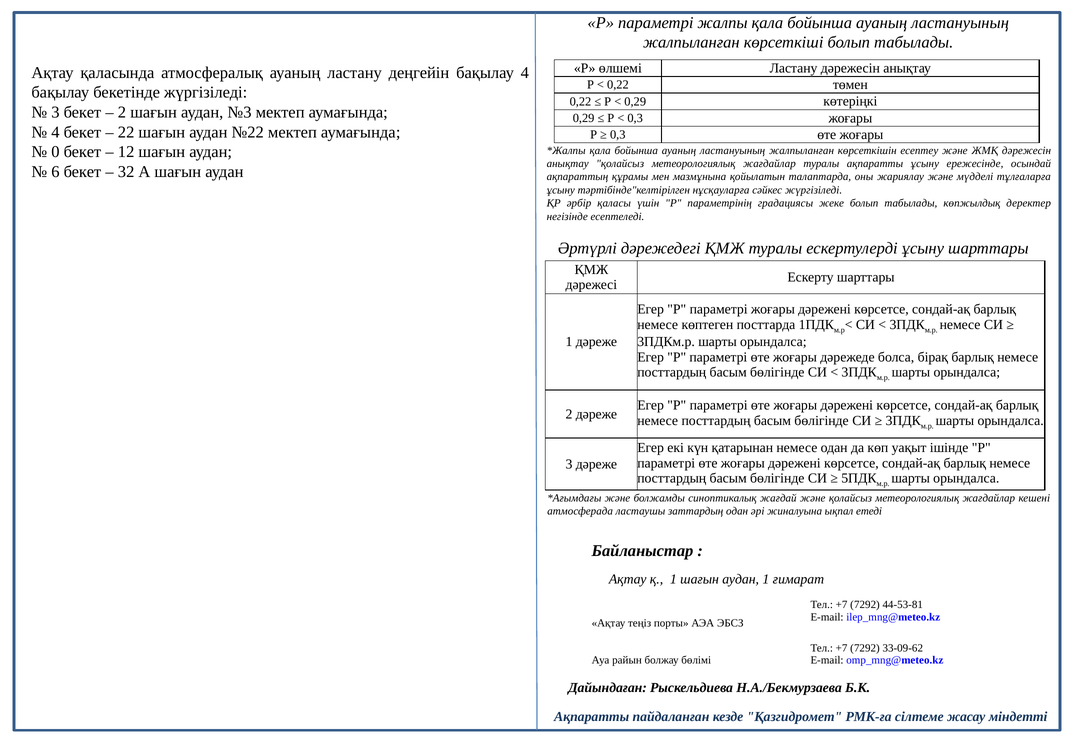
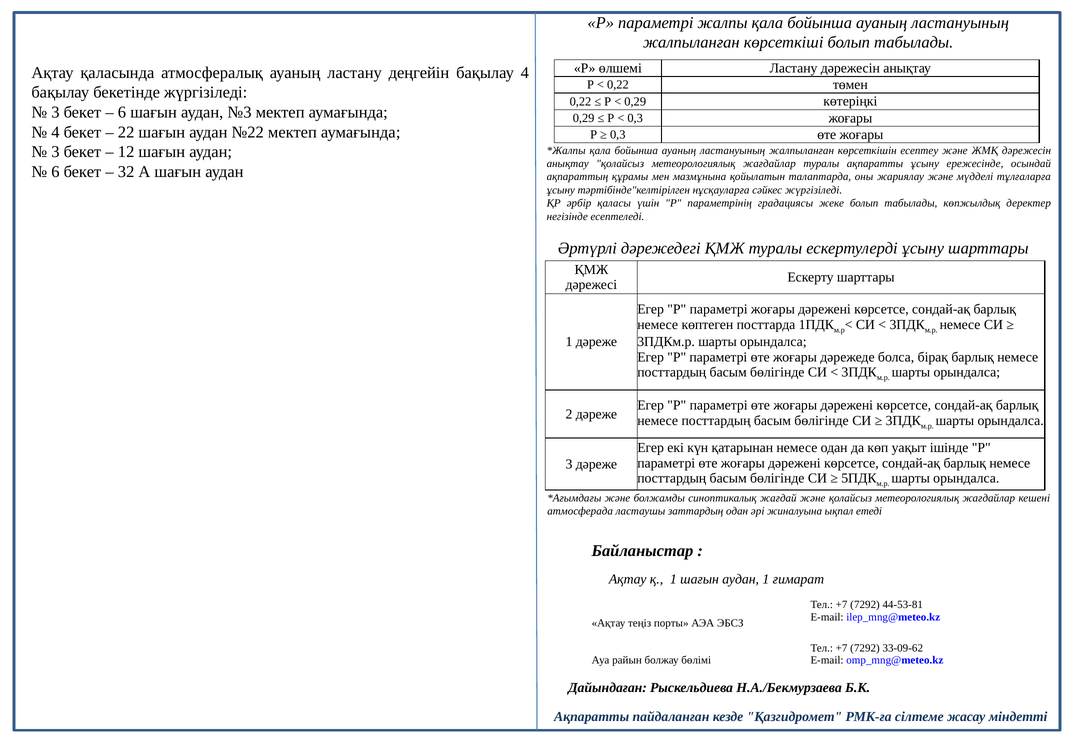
2: 2 -> 6 (122, 112)
0: 0 -> 3 (55, 152)
